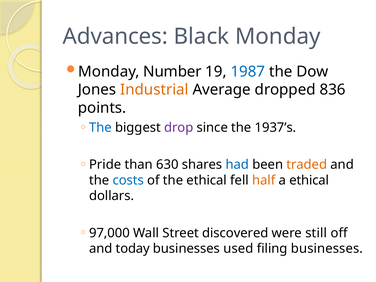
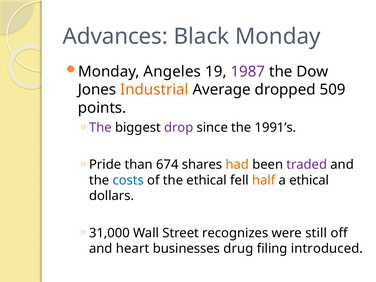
Number: Number -> Angeles (172, 72)
1987 colour: blue -> purple (248, 72)
836: 836 -> 509 (333, 90)
The colour: blue -> purple (100, 128)
1937’s: 1937’s -> 1991’s (275, 128)
630: 630 -> 674 (167, 165)
had colour: blue -> orange (237, 165)
traded colour: orange -> purple (307, 165)
97,000: 97,000 -> 31,000 (109, 233)
discovered: discovered -> recognizes (235, 233)
today: today -> heart (133, 249)
used: used -> drug (238, 249)
filing businesses: businesses -> introduced (327, 249)
